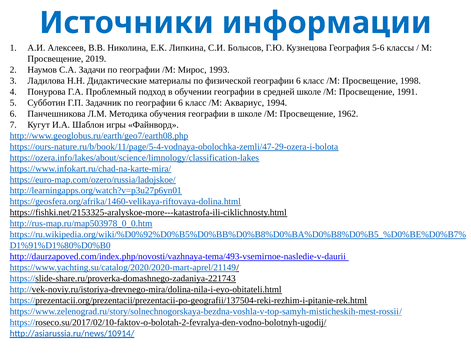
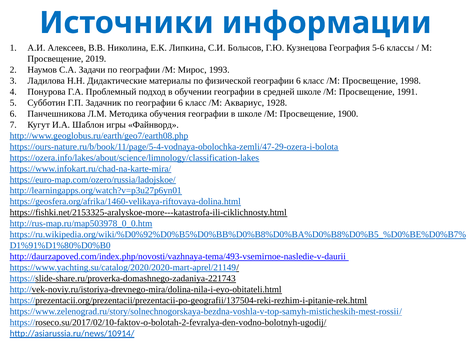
1994: 1994 -> 1928 (277, 103)
1962: 1962 -> 1900 (348, 114)
